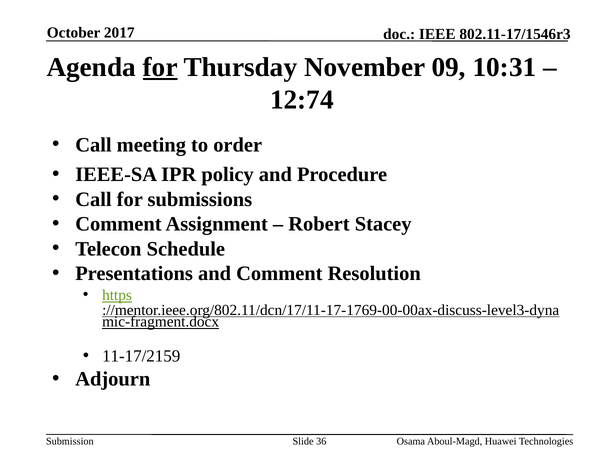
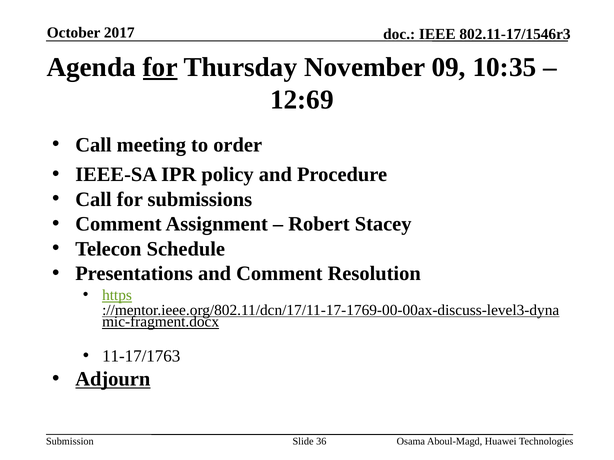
10:31: 10:31 -> 10:35 (504, 67)
12:74: 12:74 -> 12:69 (302, 100)
11-17/2159: 11-17/2159 -> 11-17/1763 (141, 357)
Adjourn underline: none -> present (113, 380)
